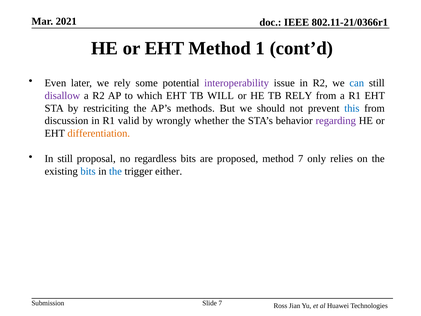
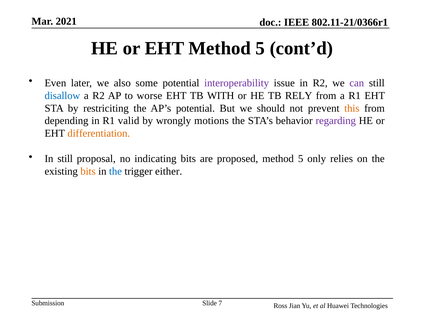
EHT Method 1: 1 -> 5 (260, 48)
we rely: rely -> also (122, 83)
can colour: blue -> purple (357, 83)
disallow colour: purple -> blue (62, 95)
which: which -> worse (149, 95)
WILL: WILL -> WITH (221, 95)
AP’s methods: methods -> potential (195, 108)
this colour: blue -> orange (352, 108)
discussion: discussion -> depending (66, 121)
whether: whether -> motions (211, 121)
regardless: regardless -> indicating (155, 159)
proposed method 7: 7 -> 5 (301, 159)
bits colour: blue -> orange (88, 171)
